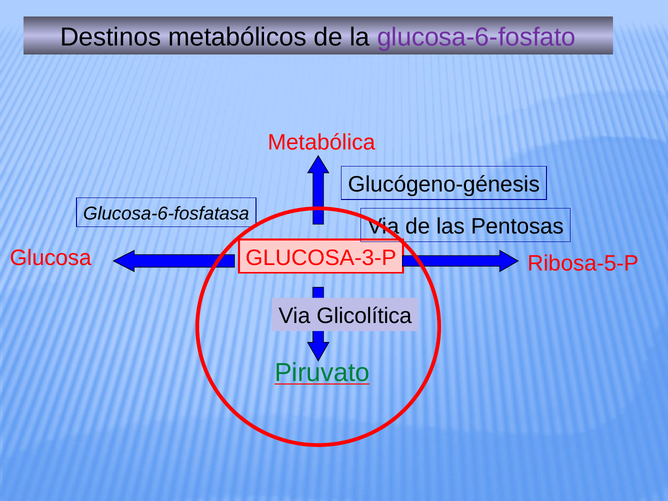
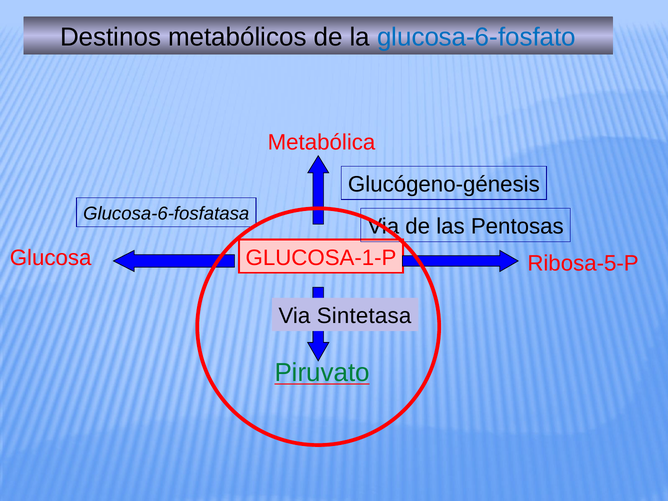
glucosa-6-fosfato colour: purple -> blue (476, 37)
GLUCOSA-3-P: GLUCOSA-3-P -> GLUCOSA-1-P (321, 258)
Glicolítica: Glicolítica -> Sintetasa (364, 316)
